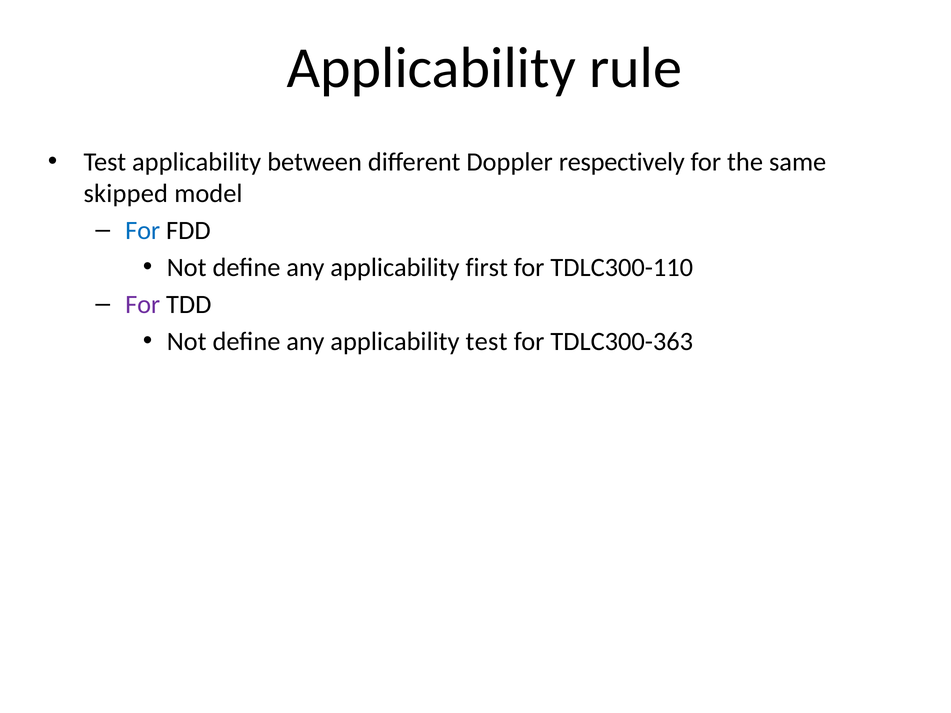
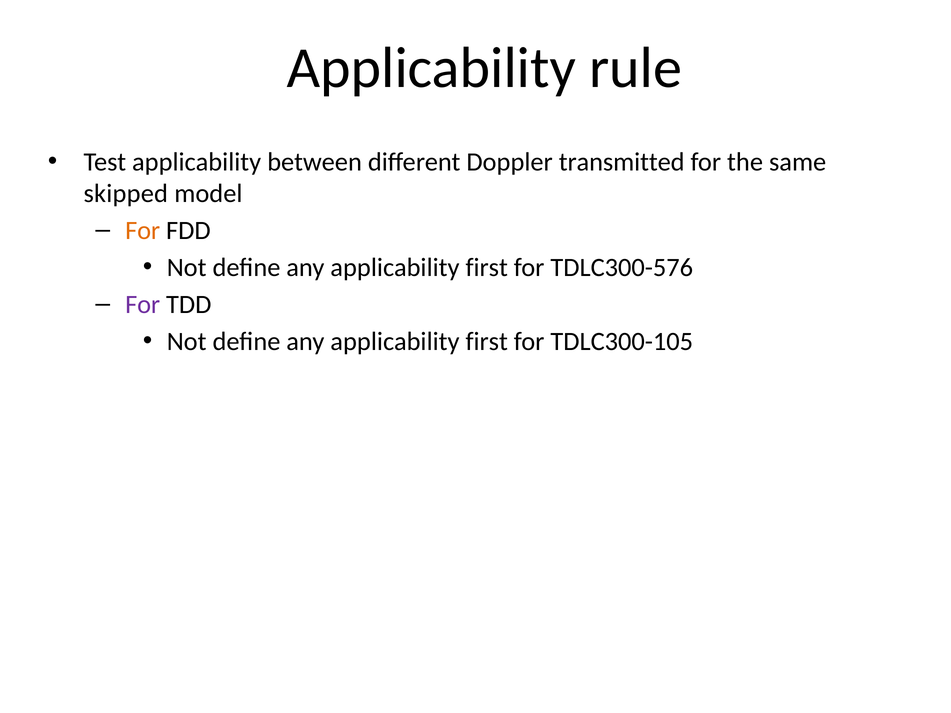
respectively: respectively -> transmitted (622, 162)
For colour: blue -> orange (143, 231)
TDLC300-110: TDLC300-110 -> TDLC300-576 (622, 268)
test: test -> first (487, 342)
TDLC300-363: TDLC300-363 -> TDLC300-105 (622, 342)
